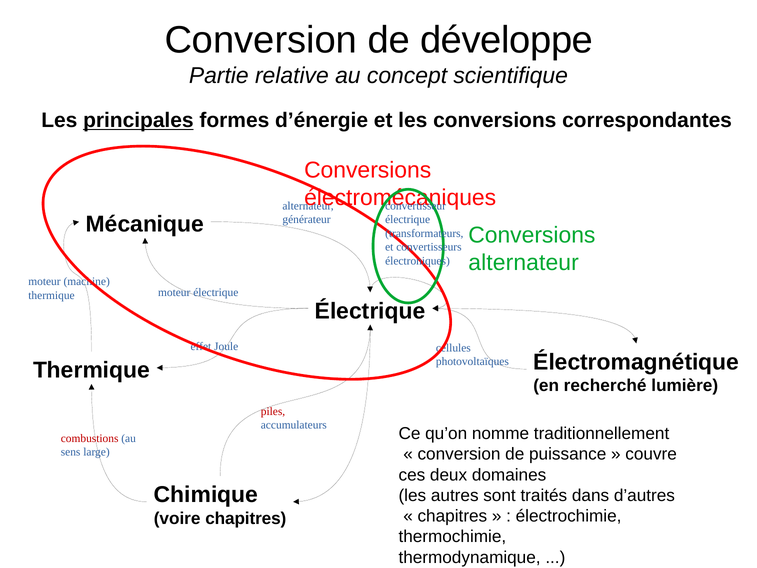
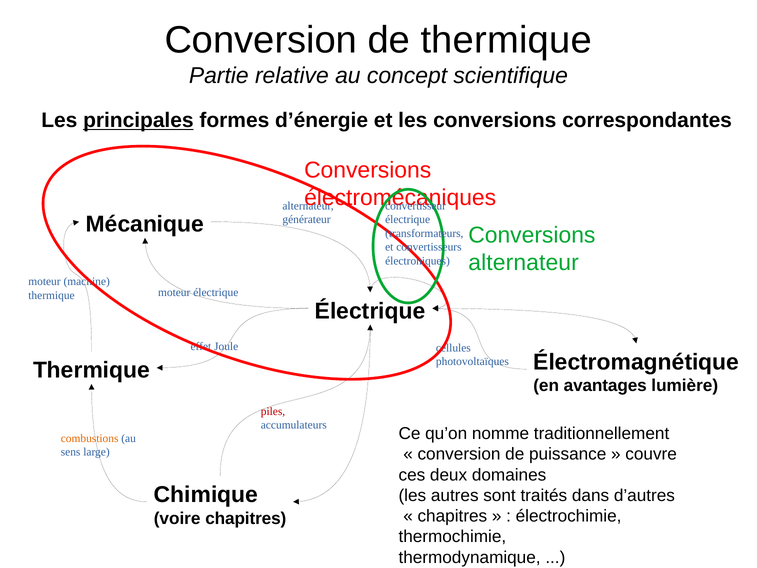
de développe: développe -> thermique (506, 40)
recherché: recherché -> avantages (605, 385)
combustions colour: red -> orange (90, 438)
